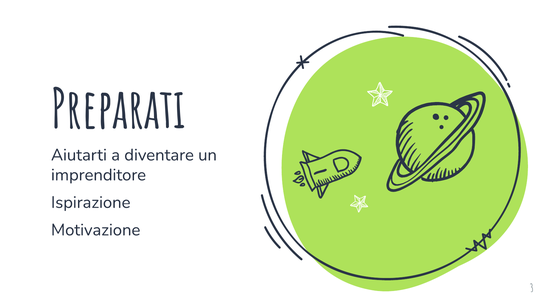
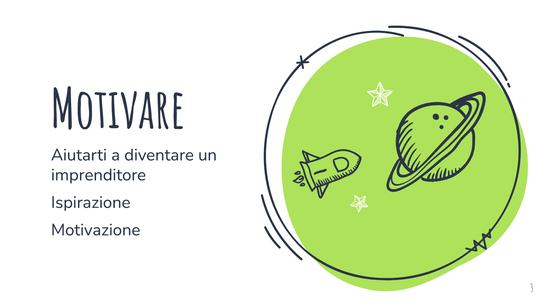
Preparati: Preparati -> Motivare (118, 111)
